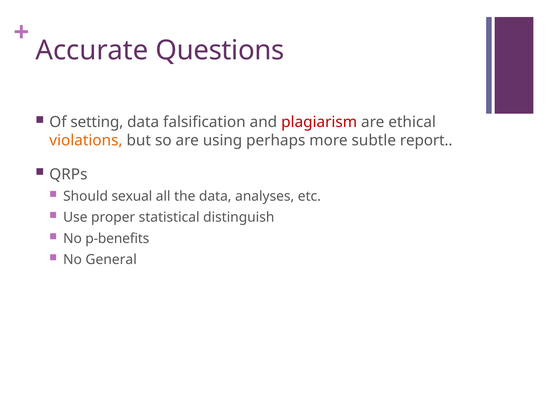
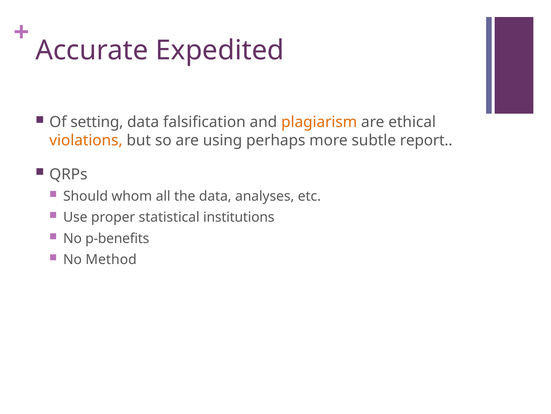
Questions: Questions -> Expedited (220, 50)
plagiarism colour: red -> orange (319, 122)
sexual: sexual -> whom (132, 196)
distinguish: distinguish -> institutions (239, 217)
General: General -> Method (111, 259)
